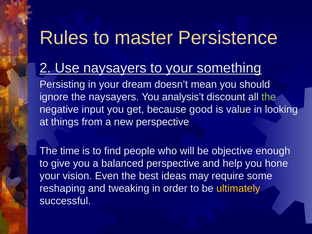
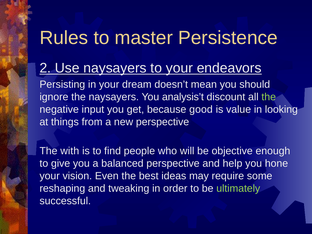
something: something -> endeavors (229, 68)
time: time -> with (70, 151)
ultimately colour: yellow -> light green (238, 188)
